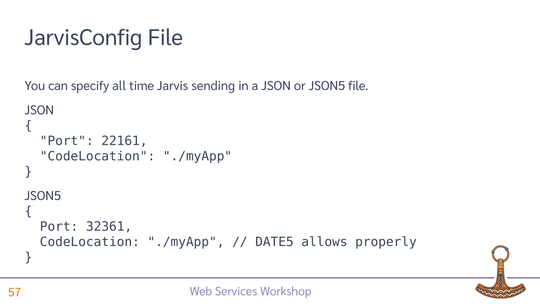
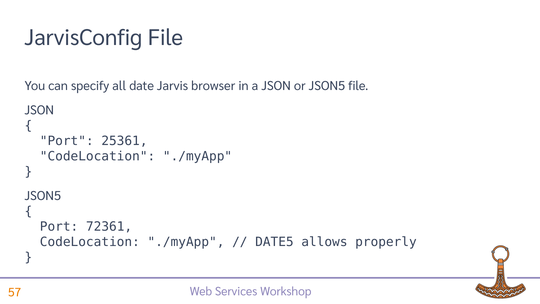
time: time -> date (142, 86)
sending: sending -> browser (213, 86)
22161: 22161 -> 25361 (124, 141)
32361: 32361 -> 72361 (109, 226)
